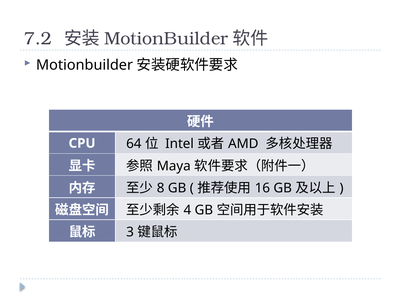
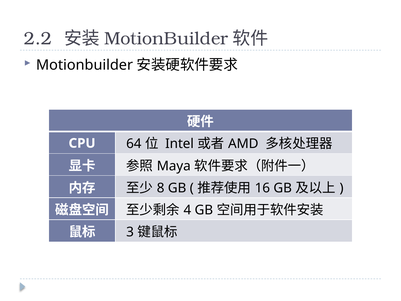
7.2: 7.2 -> 2.2 (38, 39)
